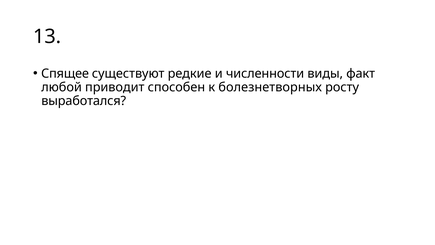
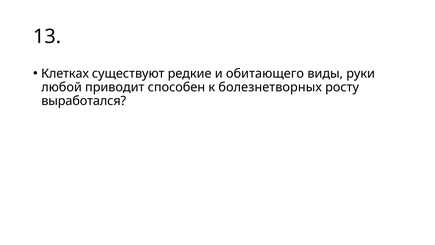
Спящее: Спящее -> Клетках (65, 74)
численности: численности -> обитающего (265, 74)
факт: факт -> руки (361, 74)
